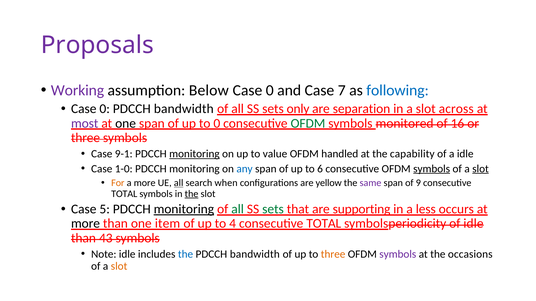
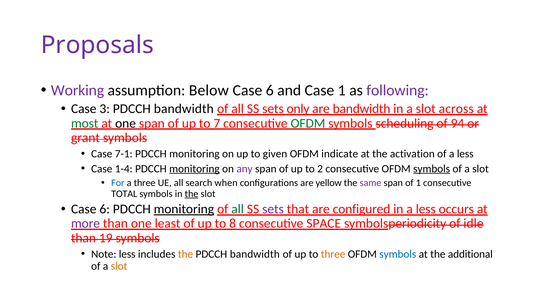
0: 0 -> 6 (270, 91)
Case 7: 7 -> 1 (342, 91)
following colour: blue -> purple (398, 91)
0: 0 -> 3 (105, 109)
are separation: separation -> bandwidth (362, 109)
most colour: purple -> green (85, 124)
to 0: 0 -> 7 (217, 124)
monitored: monitored -> scheduling (405, 124)
16: 16 -> 94 (457, 124)
three: three -> grant (85, 138)
9-1: 9-1 -> 7-1 (124, 154)
monitoring underline: present -> none (194, 154)
value: value -> given (275, 154)
handled: handled -> indicate (340, 154)
capability: capability -> activation (412, 154)
of a idle: idle -> less (465, 154)
1-0: 1-0 -> 1-4 (124, 169)
monitoring underline: none -> present (194, 169)
any colour: blue -> purple (245, 169)
6: 6 -> 2 (320, 169)
slot underline: present -> none (481, 169)
For colour: orange -> blue (118, 183)
a more: more -> three (145, 183)
all underline: present -> none (179, 183)
of 9: 9 -> 1 (418, 183)
5: 5 -> 6 (105, 209)
sets colour: green -> purple (273, 209)
supporting: supporting -> configured (362, 209)
more colour: black -> purple (85, 224)
item: item -> least (168, 224)
4: 4 -> 8 (233, 224)
TOTAL: TOTAL -> SPACE (324, 224)
43: 43 -> 19 (106, 238)
Note idle: idle -> less (127, 254)
the colour: blue -> orange (186, 254)
symbols colour: purple -> blue (398, 254)
occasions: occasions -> additional (470, 254)
